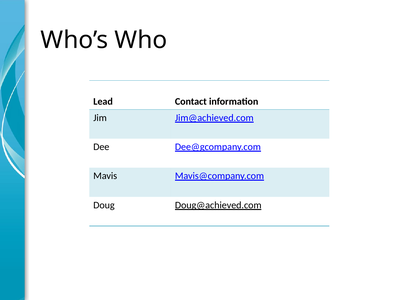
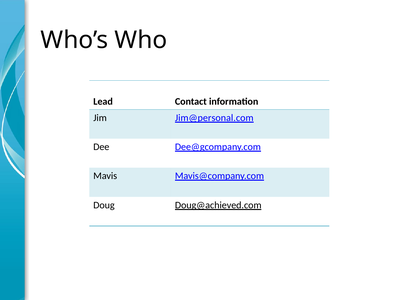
Jim@achieved.com: Jim@achieved.com -> Jim@personal.com (214, 118)
